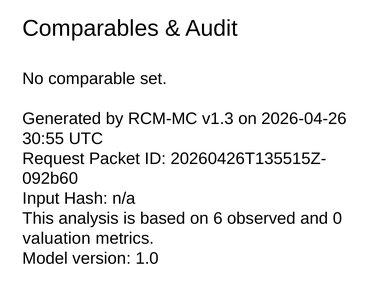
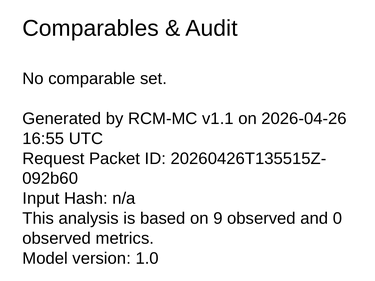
v1.3: v1.3 -> v1.1 (218, 119)
30:55: 30:55 -> 16:55 (43, 139)
6: 6 -> 9 (218, 219)
valuation: valuation -> observed (57, 239)
